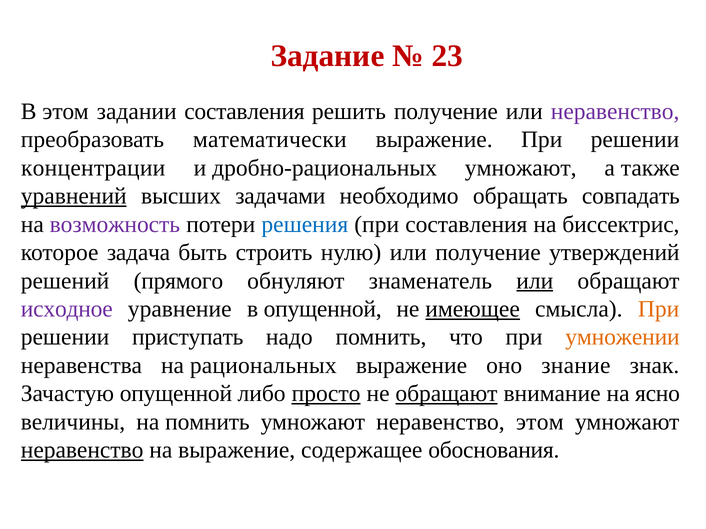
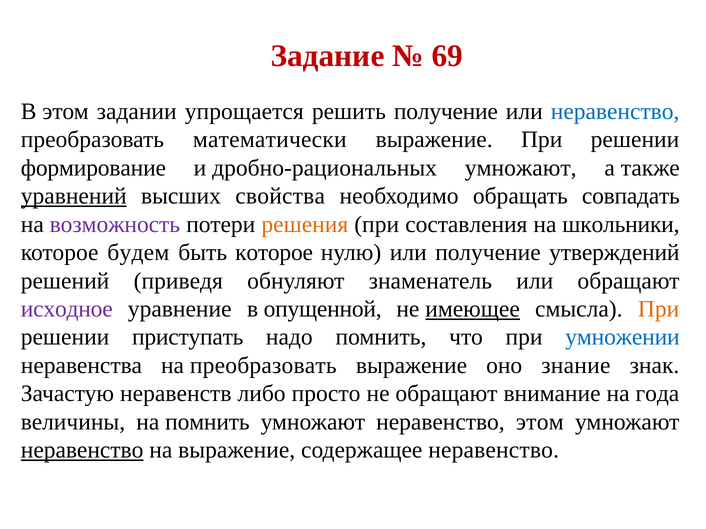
23: 23 -> 69 (447, 56)
задании составления: составления -> упрощается (244, 112)
неравенство colour: purple -> blue (615, 112)
концентрации: концентрации -> формирование (93, 168)
задачами: задачами -> свойства (280, 196)
решения colour: blue -> orange (305, 225)
биссектрис: биссектрис -> школьники (621, 225)
задача: задача -> будем (138, 253)
быть строить: строить -> которое (274, 253)
прямого: прямого -> приведя (178, 281)
или underline: present -> none (535, 281)
умножении colour: orange -> blue (623, 338)
на рациональных: рациональных -> преобразовать (263, 366)
Зачастую опущенной: опущенной -> неравенств (176, 394)
просто underline: present -> none (326, 394)
обращают underline: present -> none (446, 394)
ясно: ясно -> года (657, 394)
содержащее обоснования: обоснования -> неравенство (494, 450)
